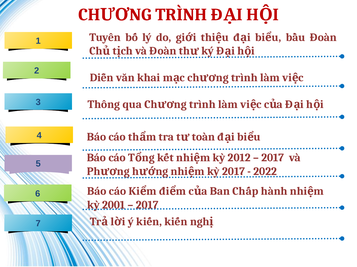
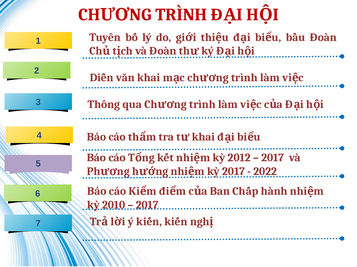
toàn: toàn -> khai (203, 137)
2001: 2001 -> 2010 (114, 205)
